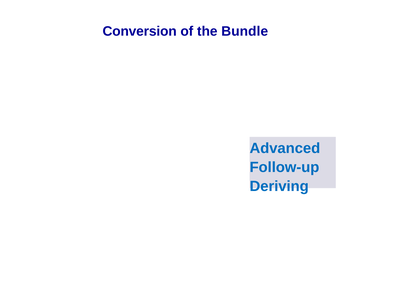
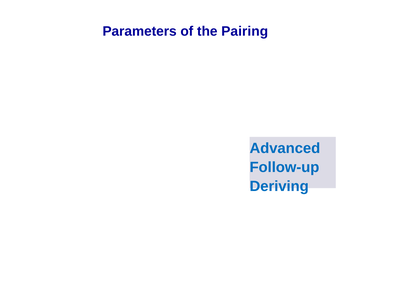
Conversion: Conversion -> Parameters (140, 31)
Bundle: Bundle -> Pairing (245, 31)
